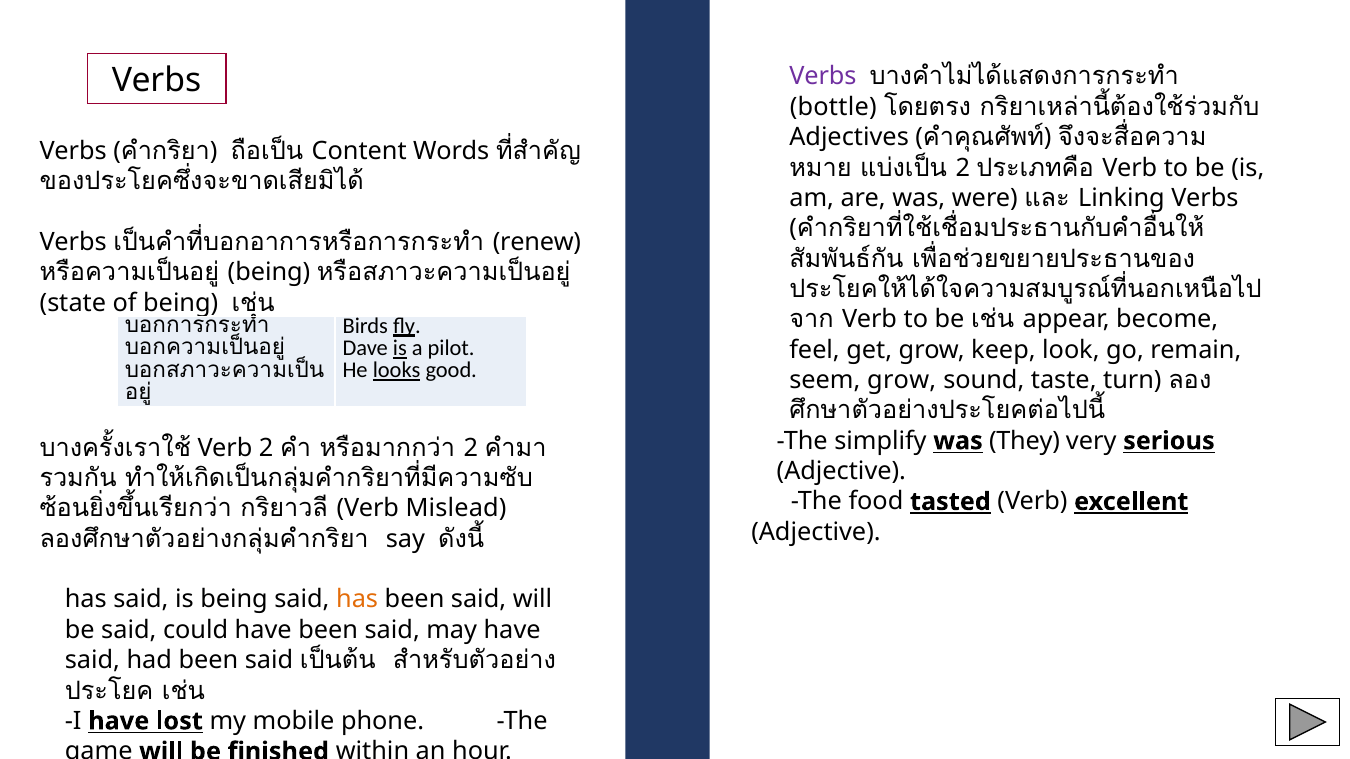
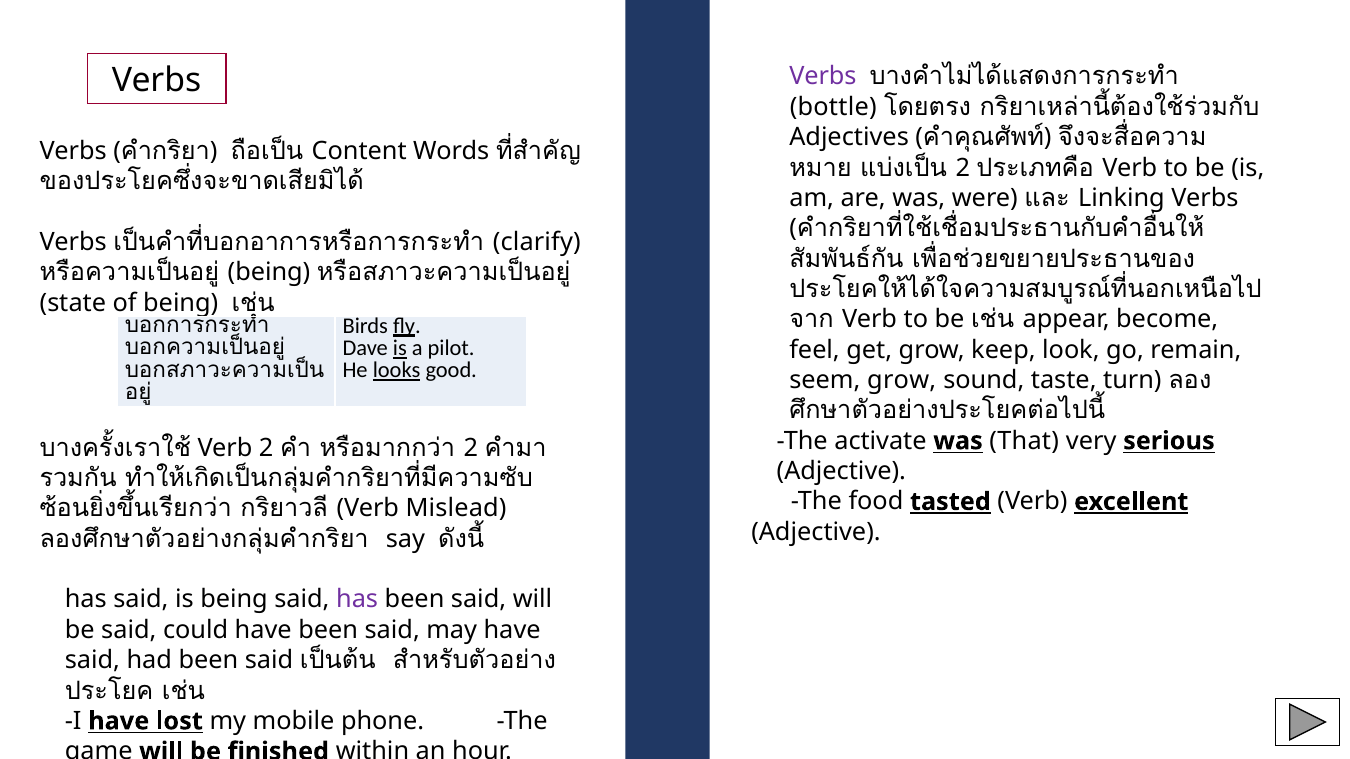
renew: renew -> clarify (537, 242)
simplify: simplify -> activate (880, 441)
They: They -> That (1024, 441)
has colour: orange -> purple (357, 600)
